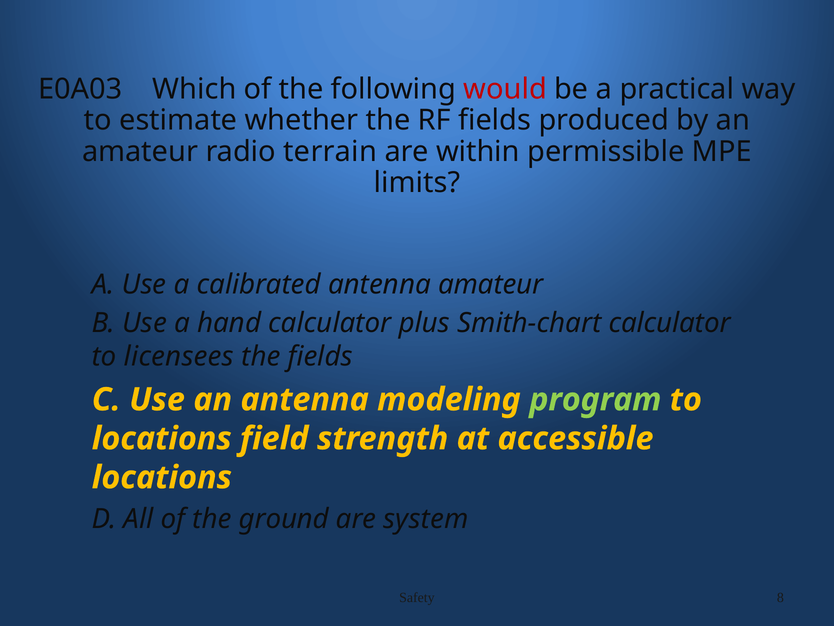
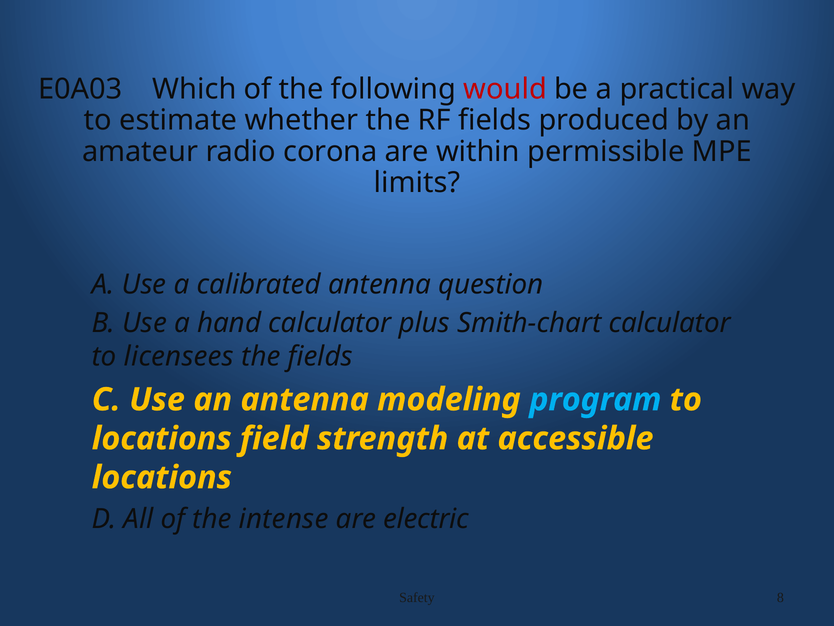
terrain: terrain -> corona (330, 151)
antenna amateur: amateur -> question (491, 284)
program colour: light green -> light blue (595, 399)
ground: ground -> intense (284, 519)
system: system -> electric (426, 519)
